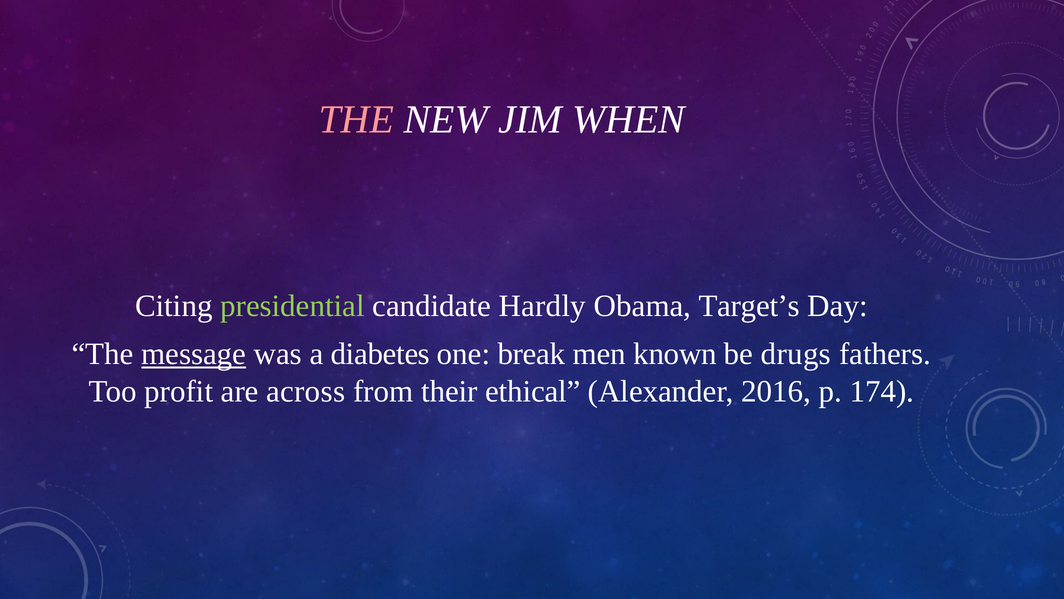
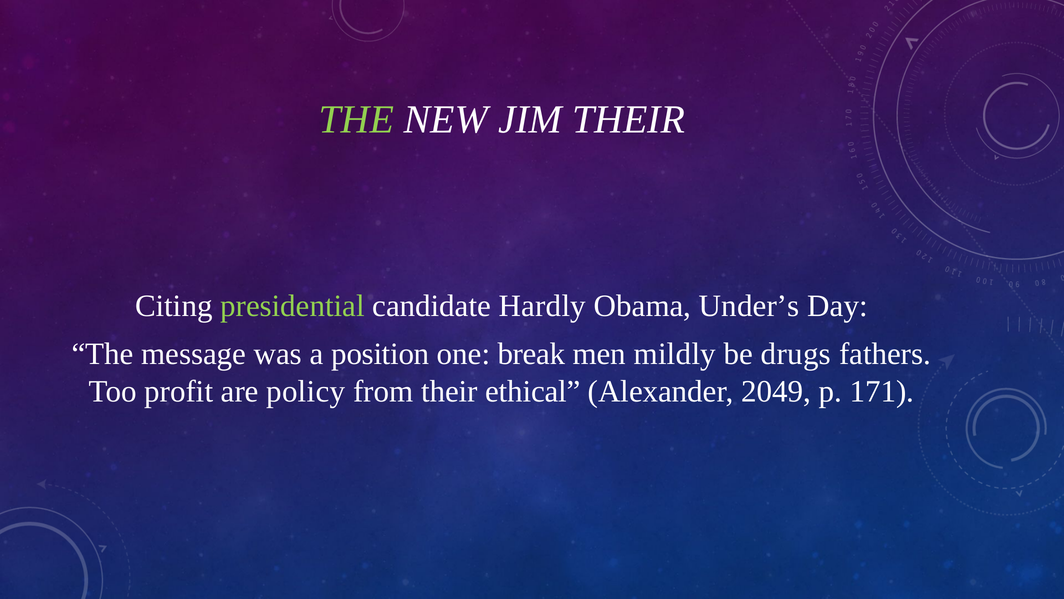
THE colour: pink -> light green (356, 120)
JIM WHEN: WHEN -> THEIR (629, 120)
Target’s: Target’s -> Under’s (749, 306)
message underline: present -> none (194, 354)
diabetes: diabetes -> position (380, 354)
known: known -> mildly (675, 354)
across: across -> policy (306, 391)
2016: 2016 -> 2049 (776, 391)
174: 174 -> 171 (882, 391)
